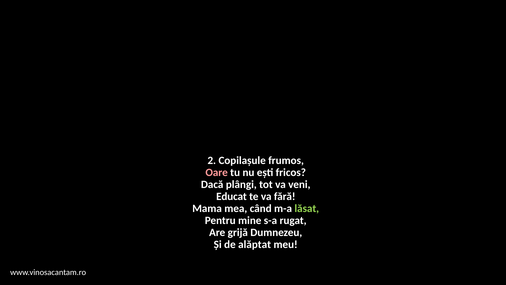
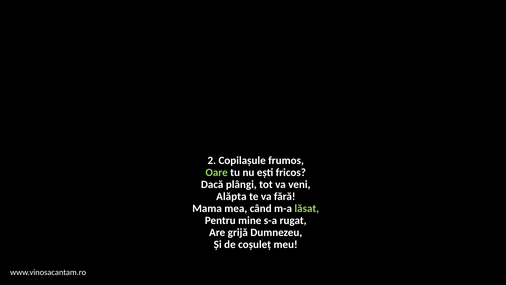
Oare colour: pink -> light green (217, 172)
Educat: Educat -> Alăpta (231, 196)
alăptat: alăptat -> coșuleț (255, 244)
